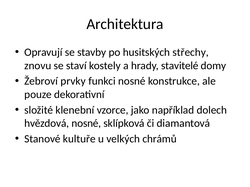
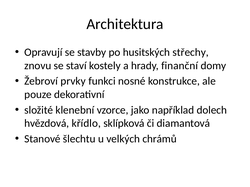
stavitelé: stavitelé -> finanční (180, 66)
hvězdová nosné: nosné -> křídlo (86, 124)
kultuře: kultuře -> šlechtu (79, 139)
